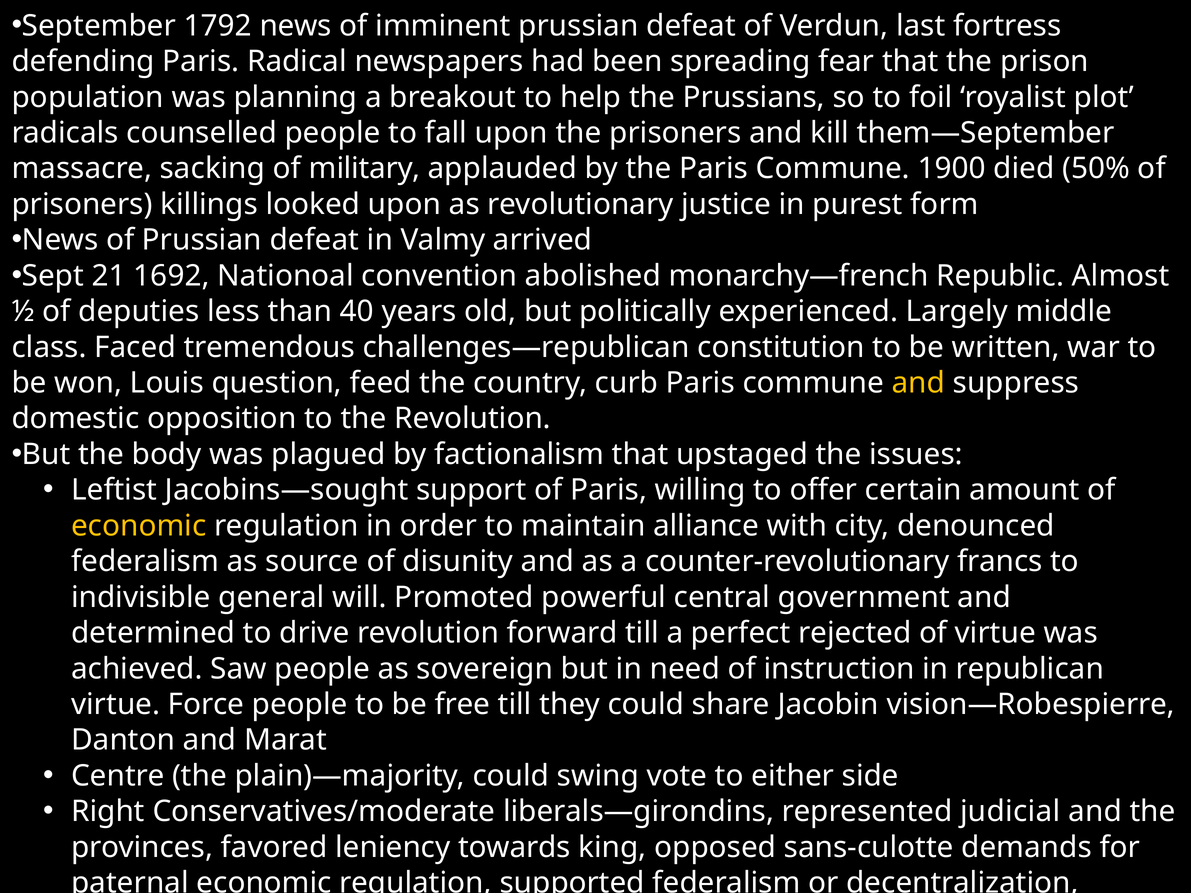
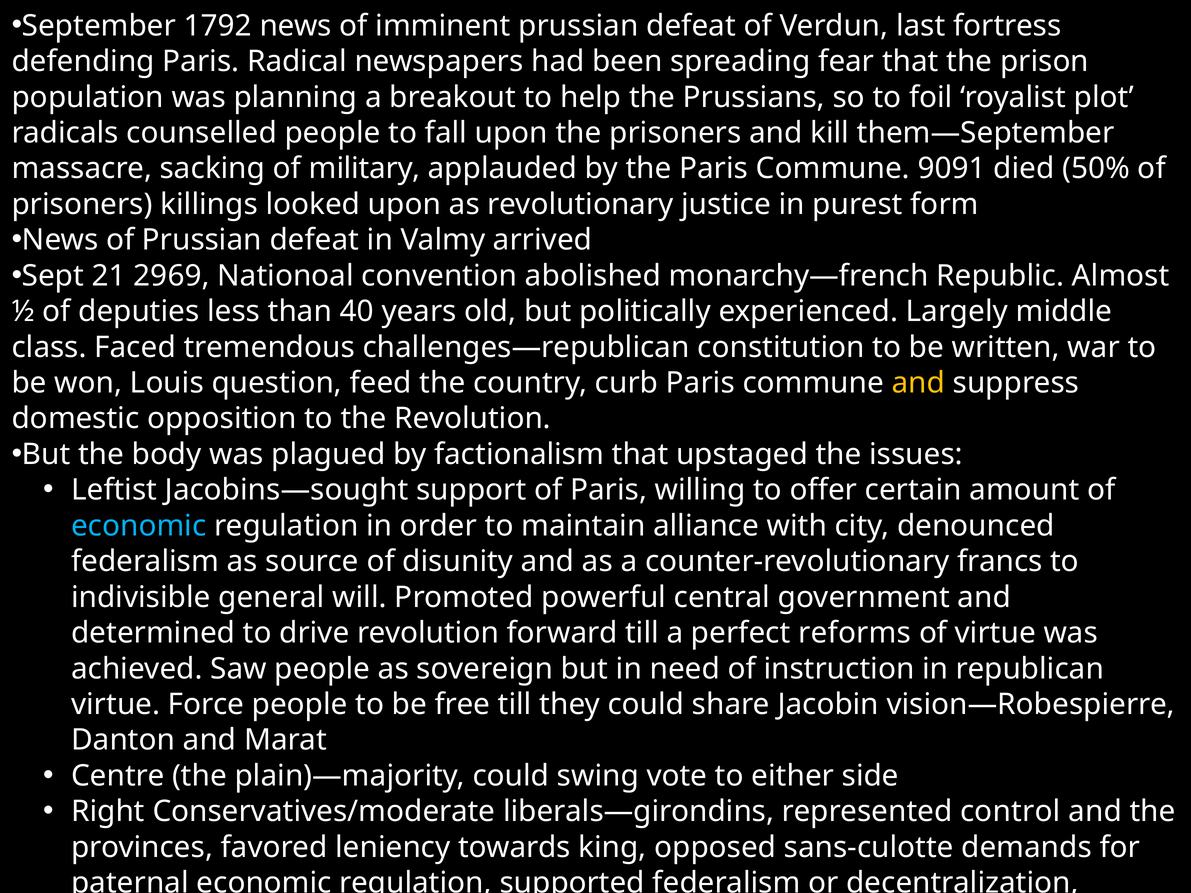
1900: 1900 -> 9091 (952, 169)
1692: 1692 -> 2969 (172, 276)
economic colour: yellow -> light blue (139, 526)
rejected: rejected -> reforms (855, 633)
judicial: judicial -> control (1010, 812)
